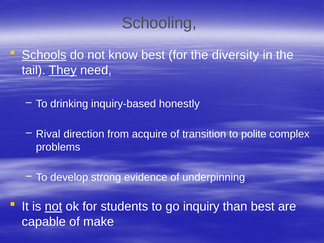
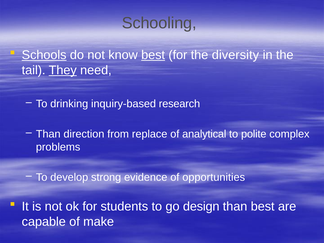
best underline: none -> present (153, 55)
honestly: honestly -> research (179, 104)
Rival: Rival -> Than (48, 134)
acquire: acquire -> replace (150, 134)
transition: transition -> analytical (204, 134)
underpinning: underpinning -> opportunities (214, 177)
not underline: present -> none (53, 207)
inquiry: inquiry -> design (201, 207)
